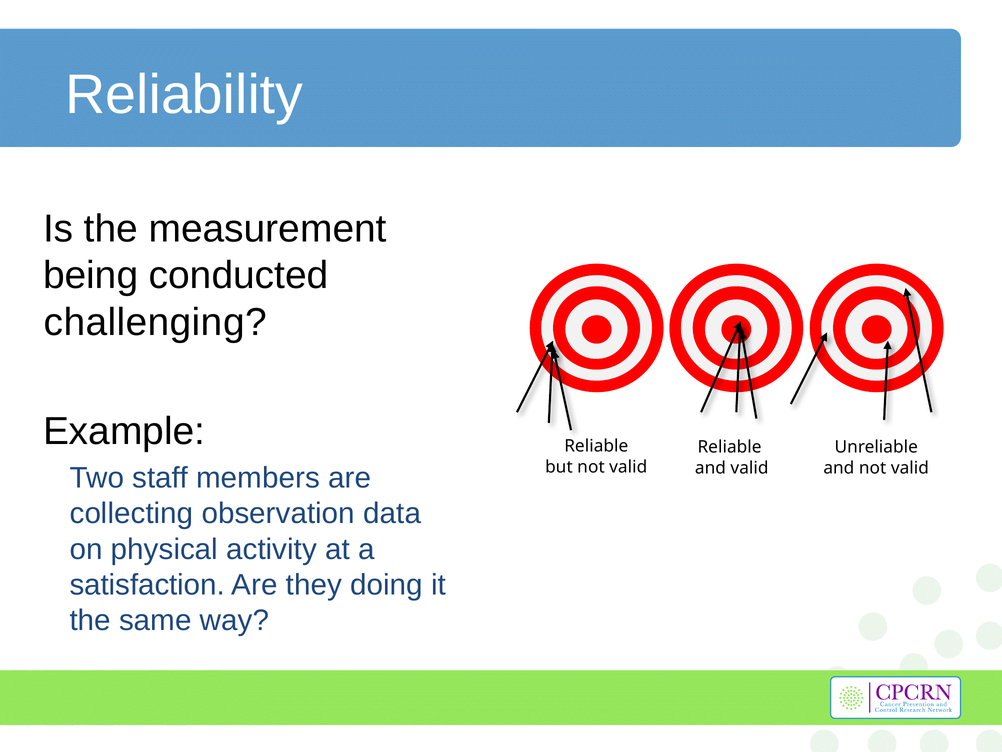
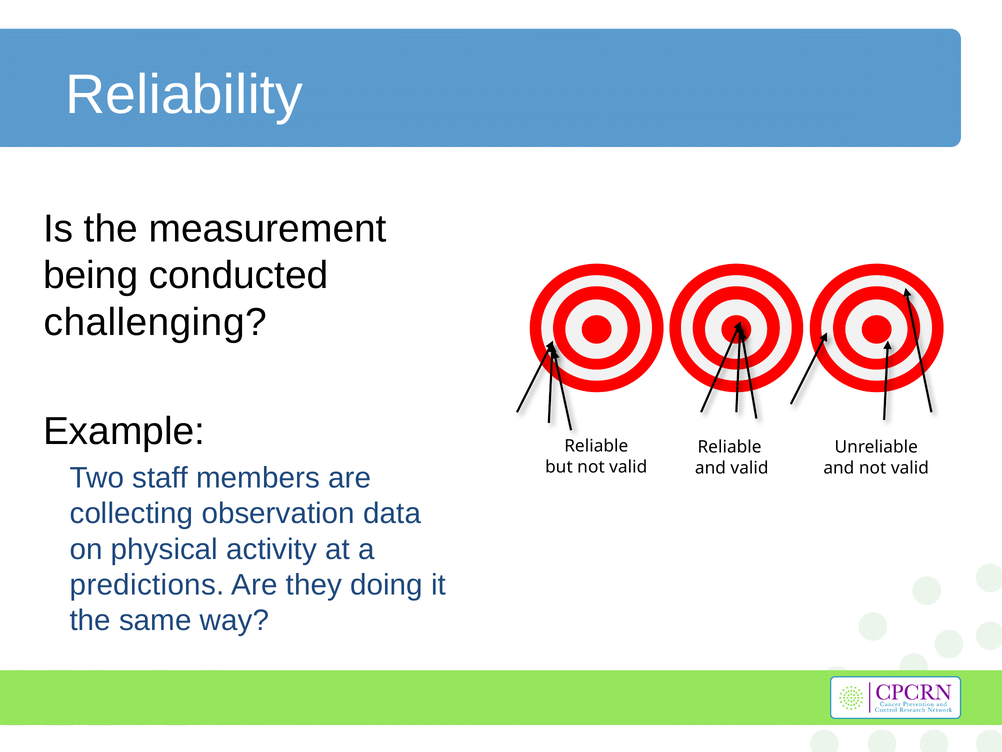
satisfaction: satisfaction -> predictions (147, 585)
